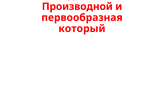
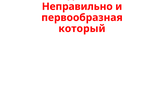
Производной: Производной -> Неправильно (77, 7)
